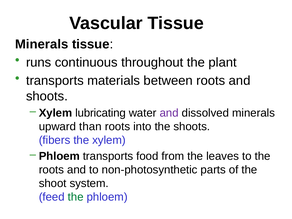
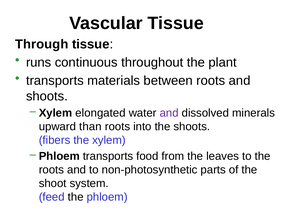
Minerals: Minerals -> Through (42, 44)
lubricating: lubricating -> elongated (100, 113)
the colour: green -> black (76, 197)
